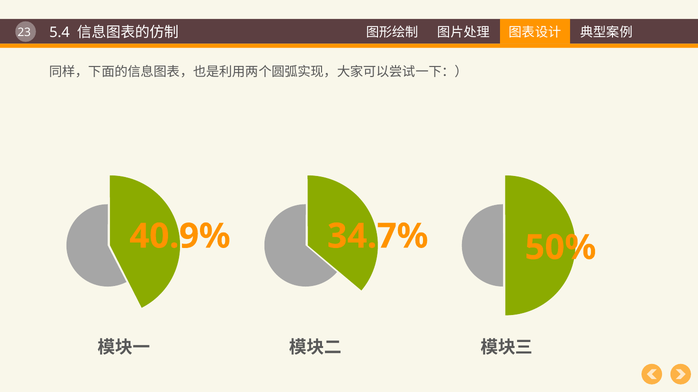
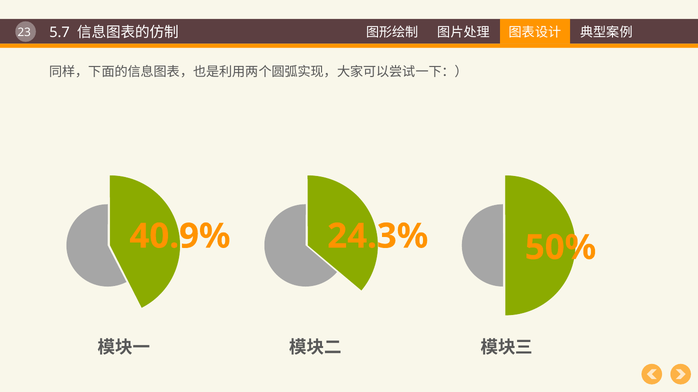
5.4: 5.4 -> 5.7 (60, 33)
34.7%: 34.7% -> 24.3% (378, 236)
